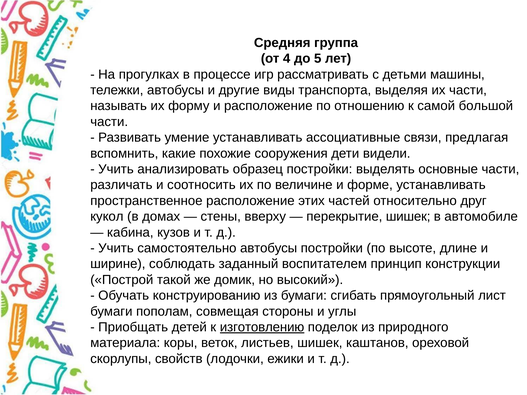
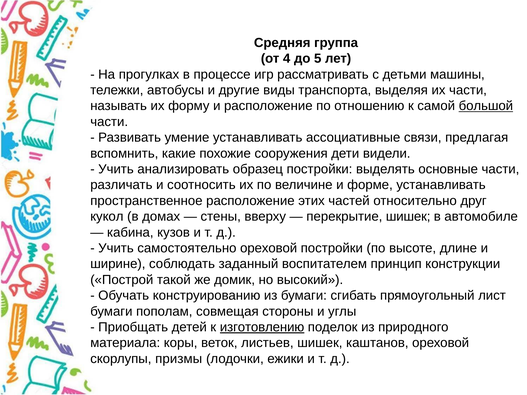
большой underline: none -> present (486, 106)
самостоятельно автобусы: автобусы -> ореховой (269, 248)
свойств: свойств -> призмы (179, 359)
